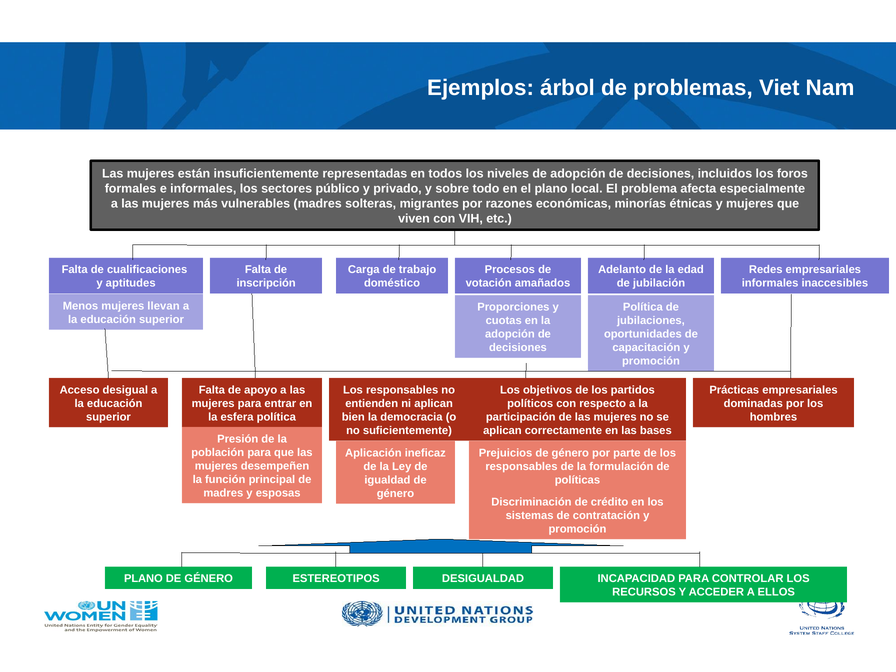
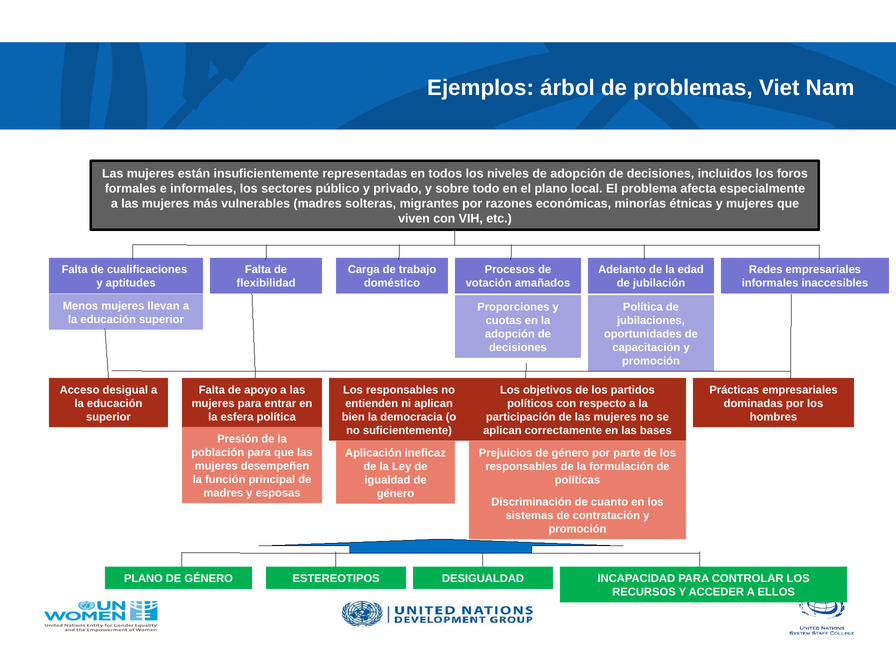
inscripción: inscripción -> flexibilidad (266, 283)
crédito: crédito -> cuanto (609, 502)
